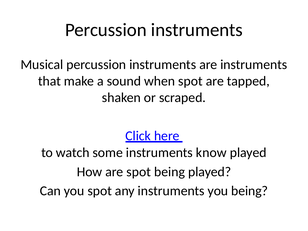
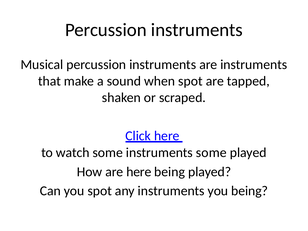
instruments know: know -> some (211, 153)
are spot: spot -> here (139, 172)
